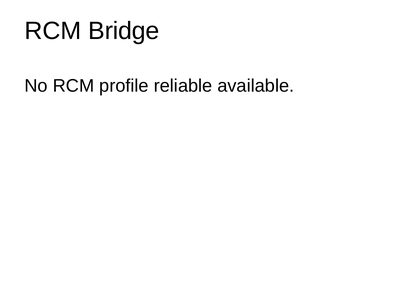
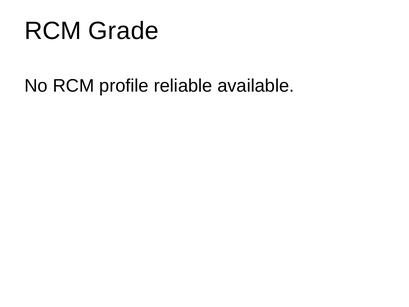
Bridge: Bridge -> Grade (124, 31)
